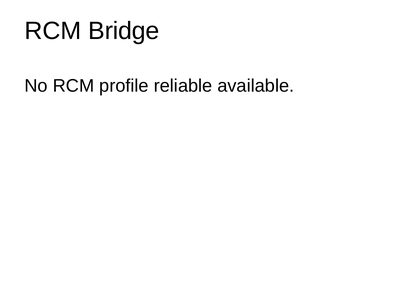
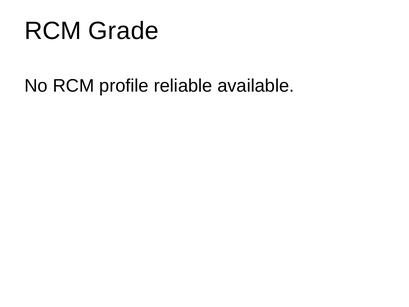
Bridge: Bridge -> Grade (124, 31)
